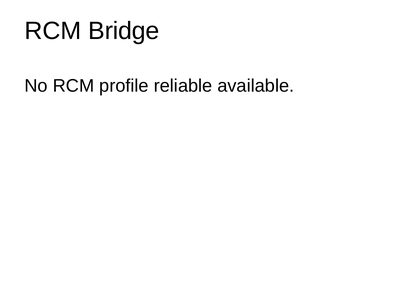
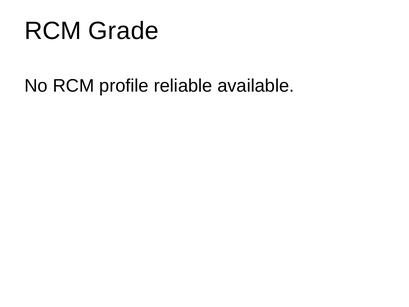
Bridge: Bridge -> Grade (124, 31)
